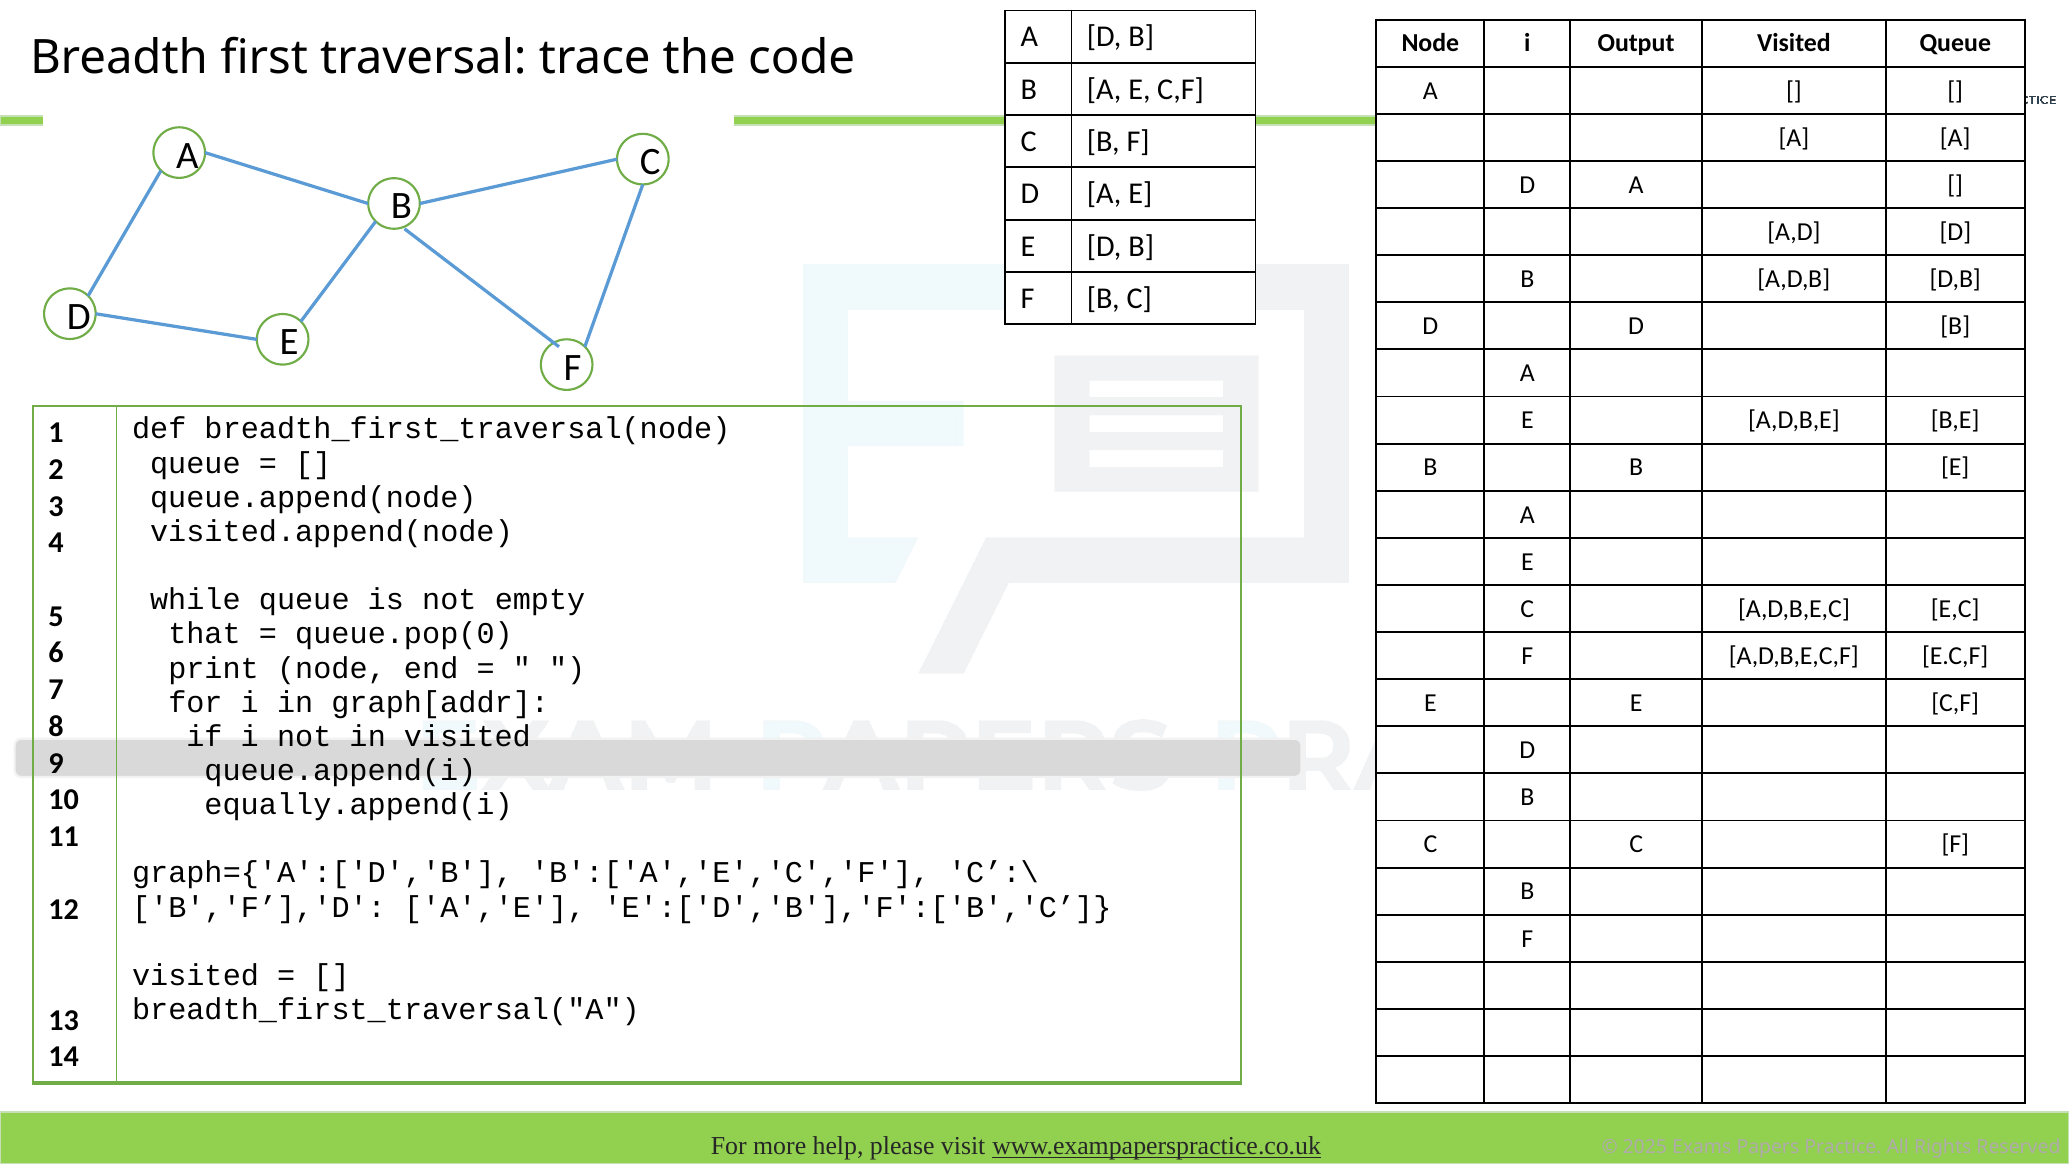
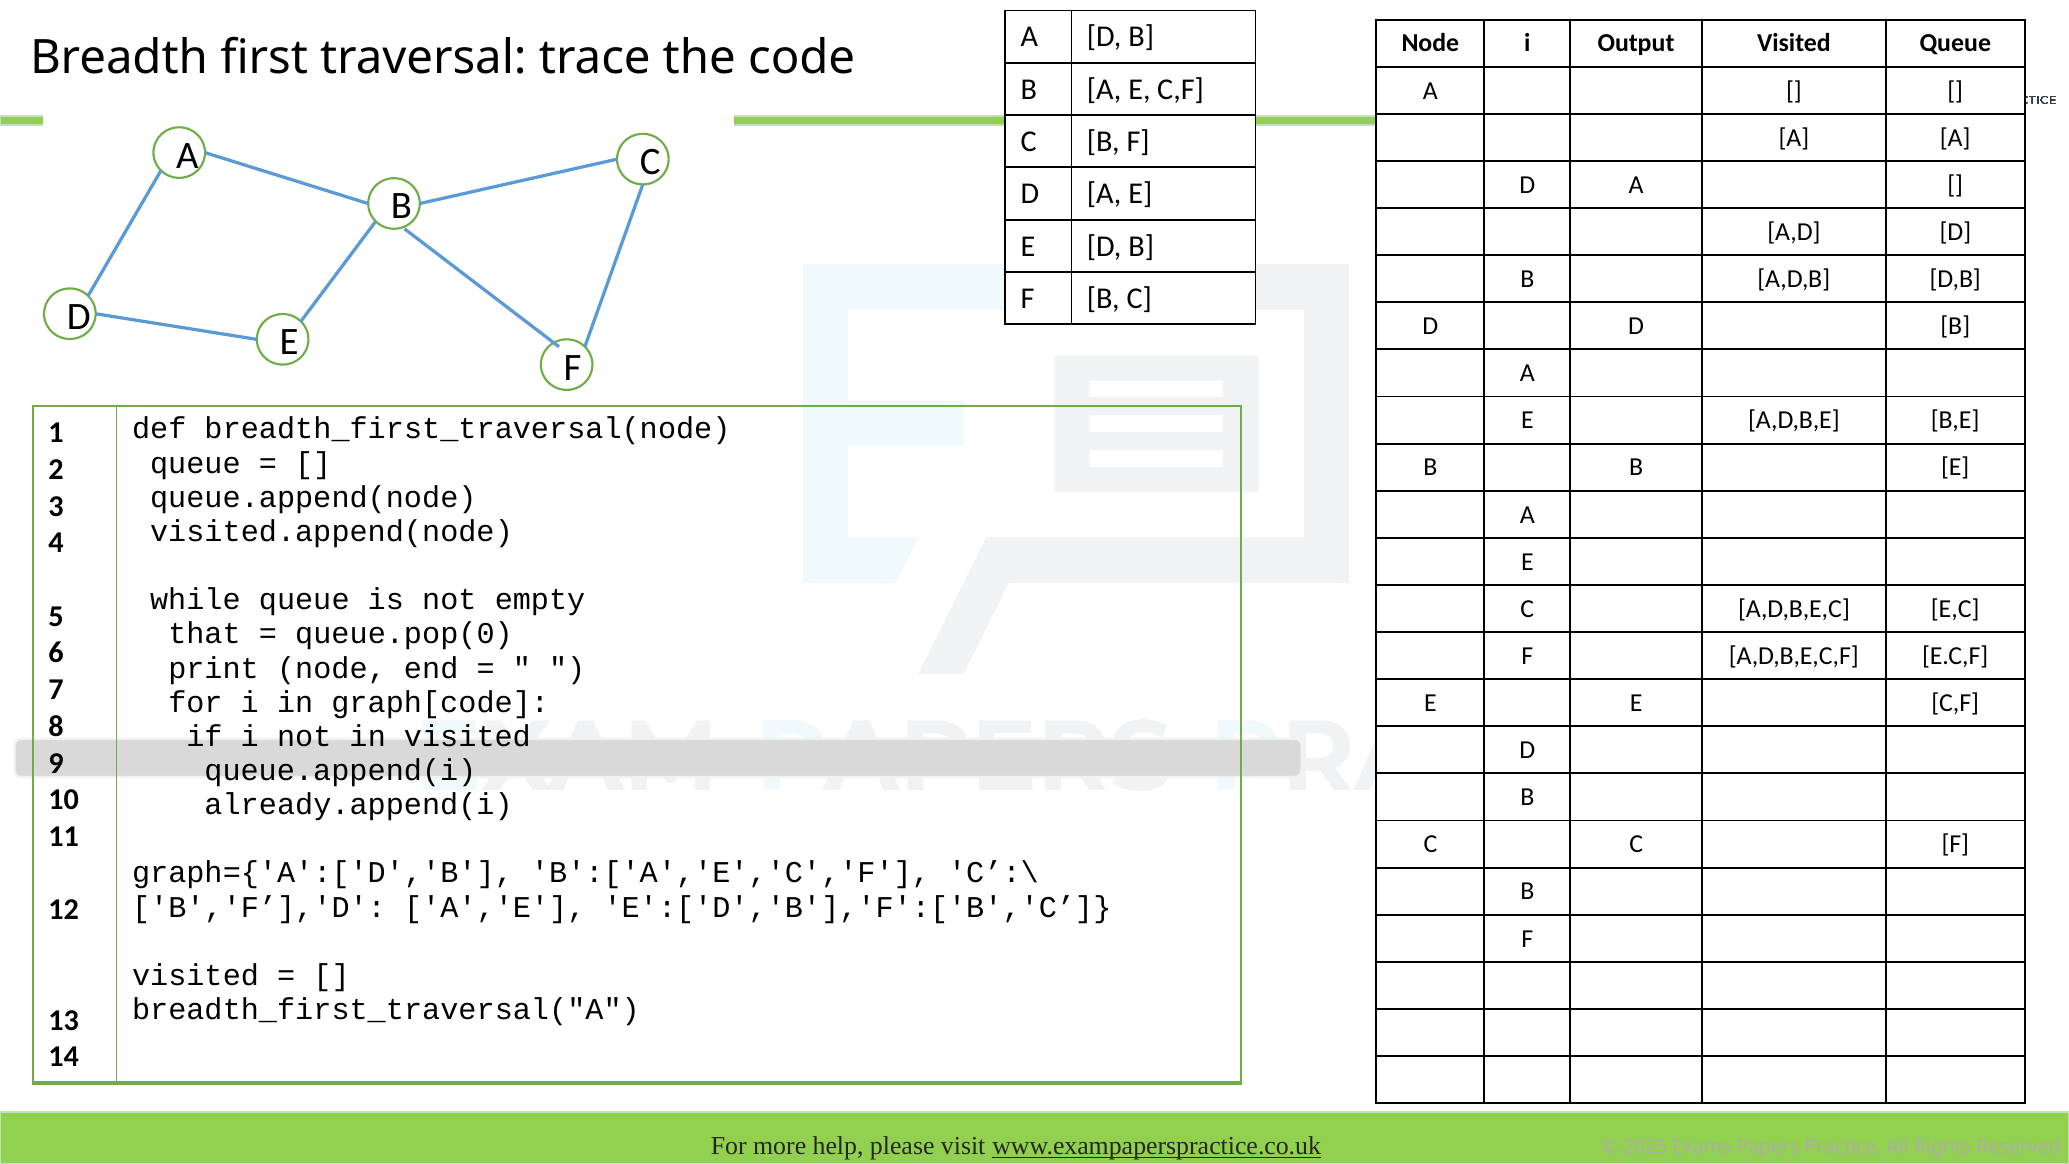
graph[addr: graph[addr -> graph[code (440, 702)
equally.append(i: equally.append(i -> already.append(i (359, 805)
